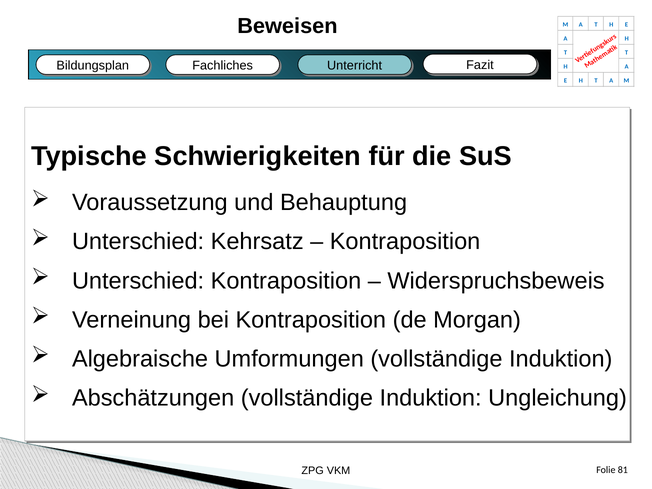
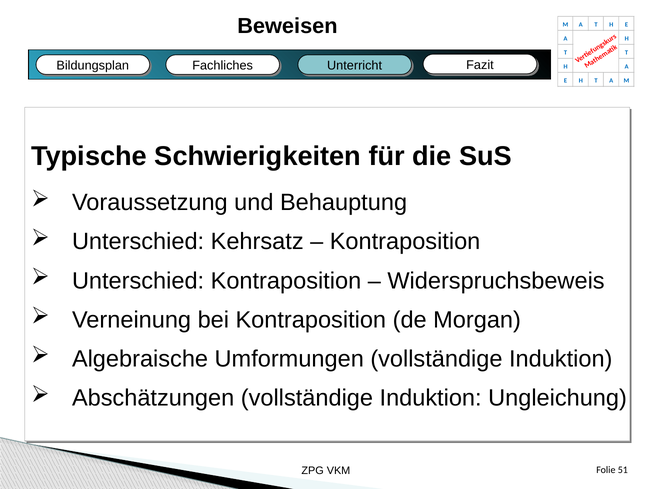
81: 81 -> 51 (623, 470)
